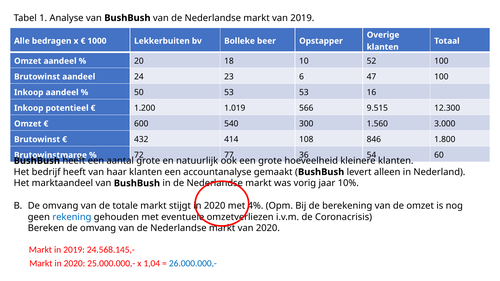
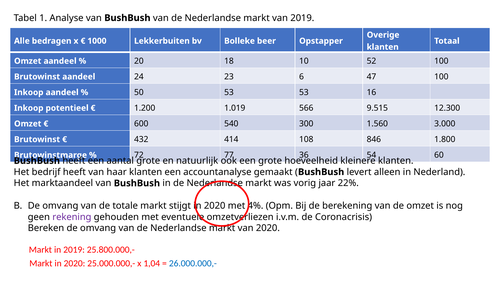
10%: 10% -> 22% (348, 183)
rekening colour: blue -> purple (72, 217)
24.568.145,-: 24.568.145,- -> 25.800.000,- (111, 250)
